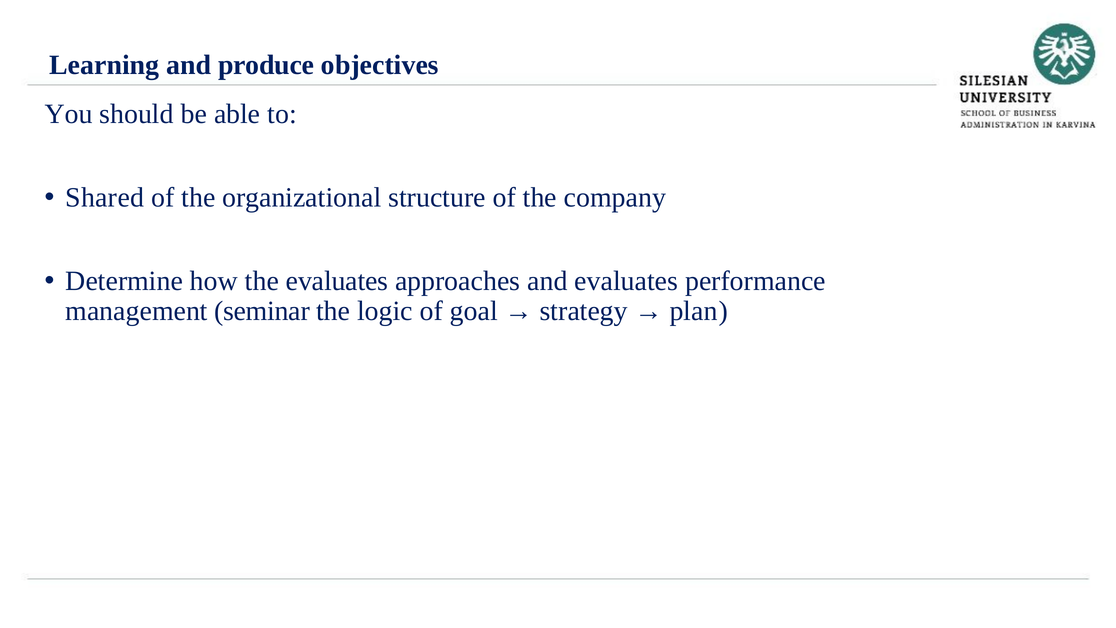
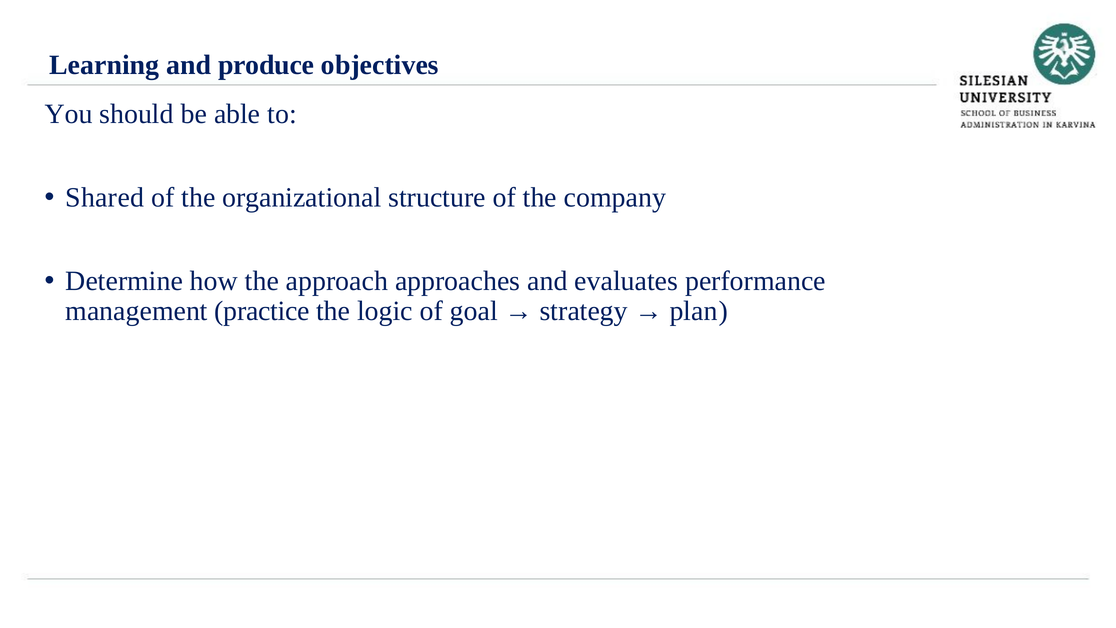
the evaluates: evaluates -> approach (337, 281)
seminar: seminar -> practice (262, 311)
